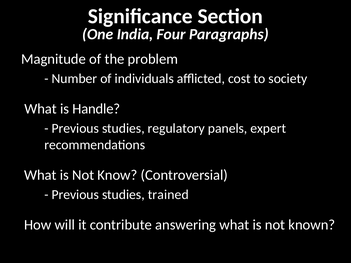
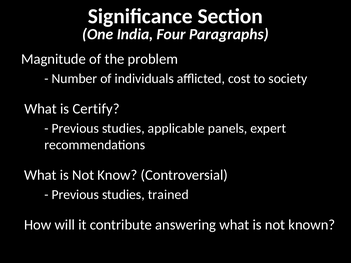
Handle: Handle -> Certify (96, 109)
regulatory: regulatory -> applicable (176, 129)
